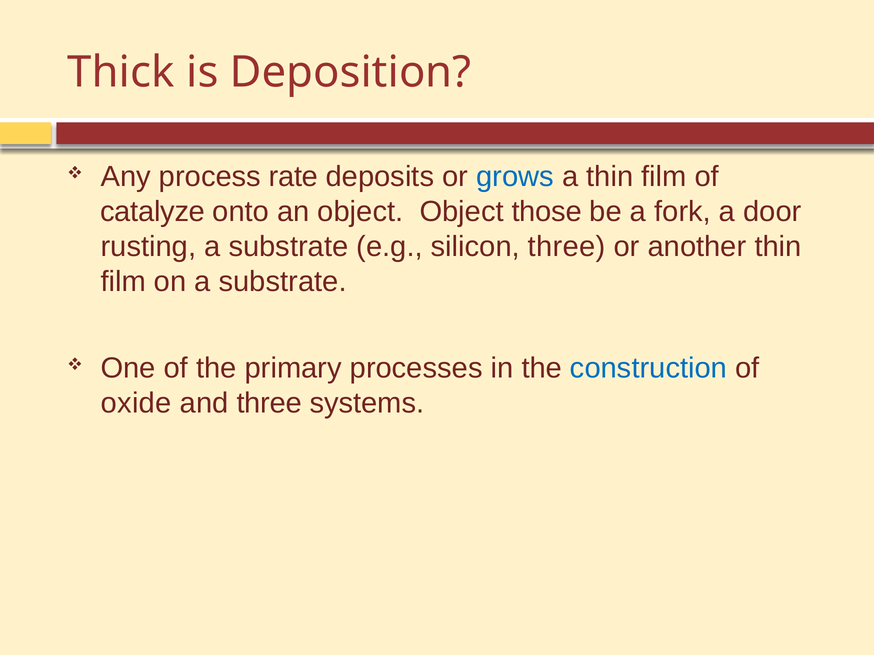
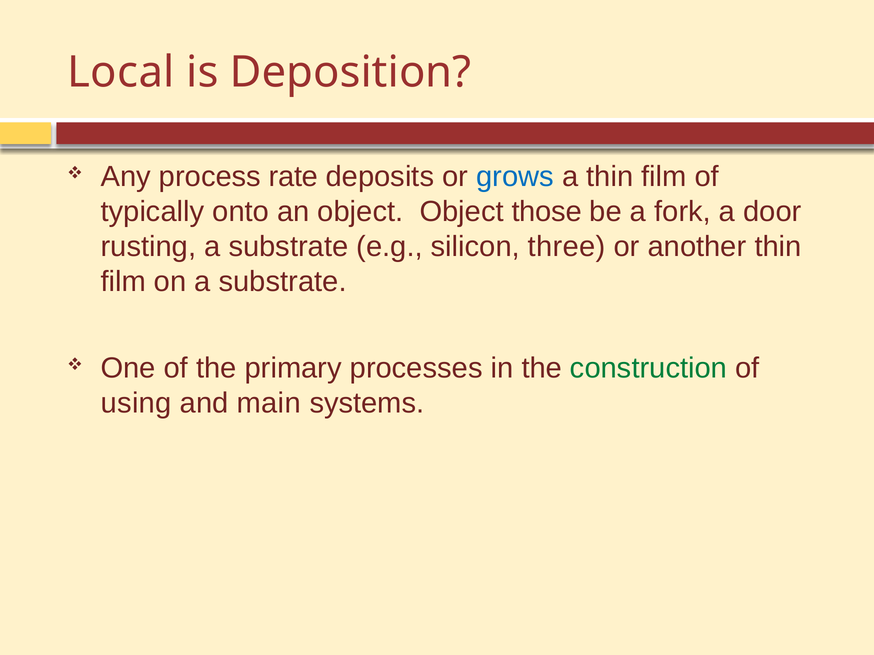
Thick: Thick -> Local (121, 72)
catalyze: catalyze -> typically (152, 212)
construction colour: blue -> green (649, 369)
oxide: oxide -> using (136, 404)
and three: three -> main (269, 404)
